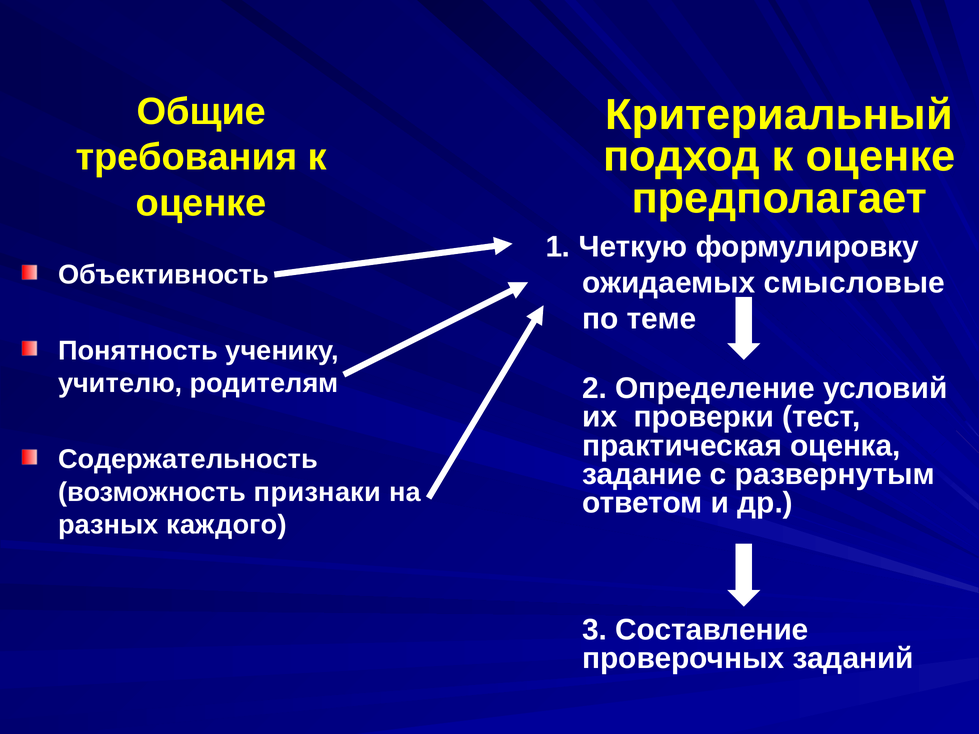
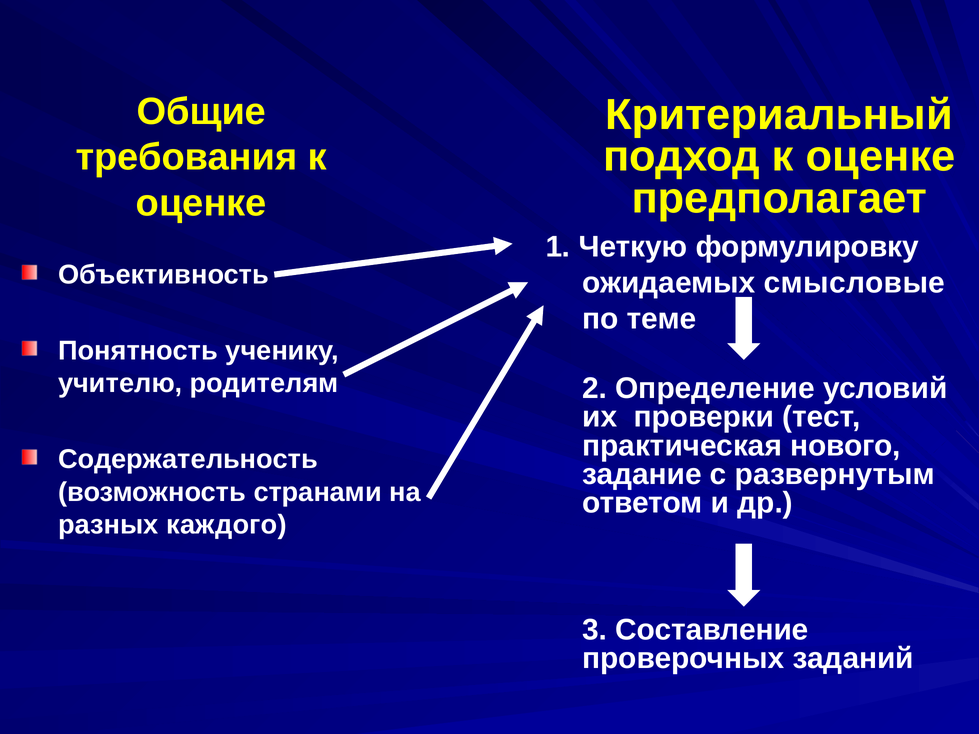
оценка: оценка -> нового (845, 446)
признаки: признаки -> странами (318, 492)
